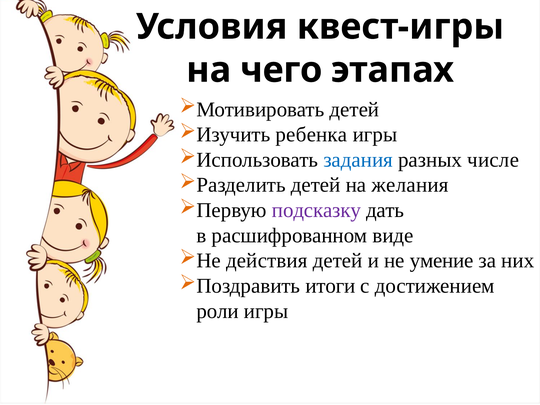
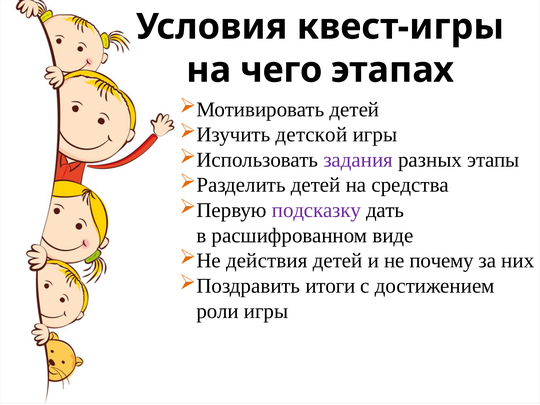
ребенка: ребенка -> детской (311, 135)
задания colour: blue -> purple (358, 160)
числе: числе -> этапы (493, 160)
желания: желания -> средства (410, 185)
умение: умение -> почему (442, 261)
